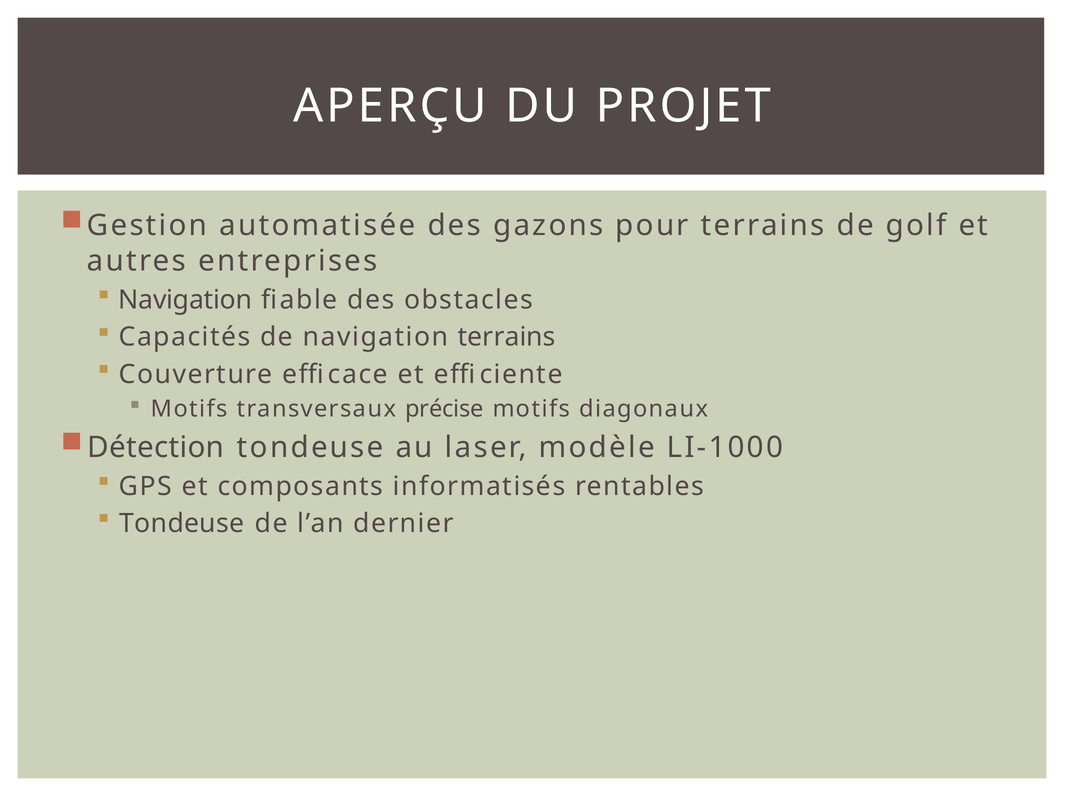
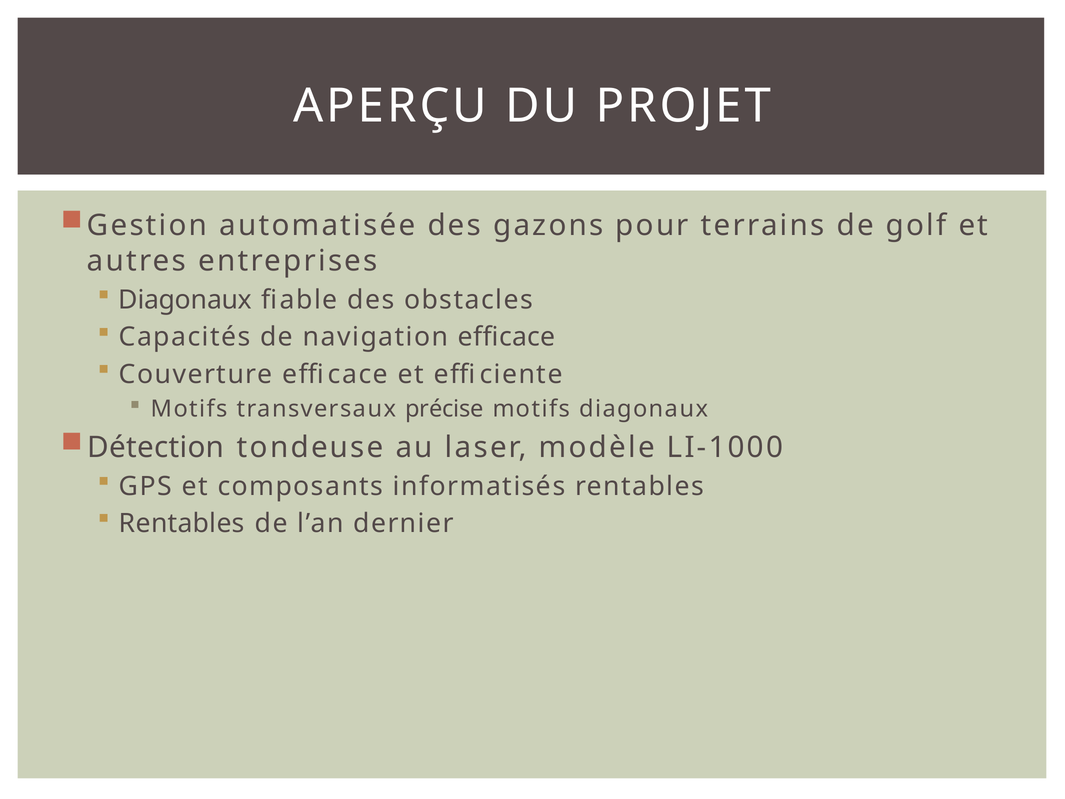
Navigation: Navigation -> Diagonaux (185, 300)
navigation terrains: terrains -> efficace (507, 337)
Tondeuse: Tondeuse -> Rentables (182, 523)
